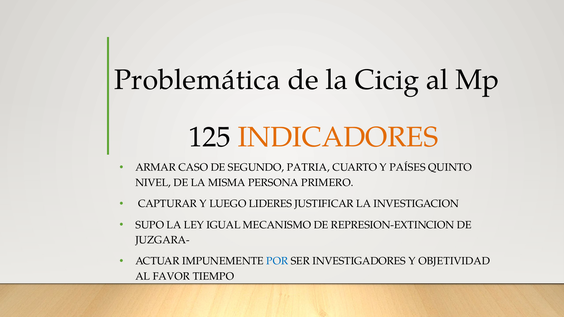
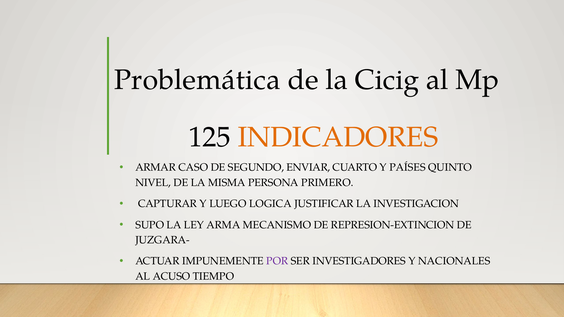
PATRIA: PATRIA -> ENVIAR (308, 168)
LIDERES: LIDERES -> LOGICA (270, 204)
IGUAL: IGUAL -> ARMA (223, 225)
POR colour: blue -> purple (277, 261)
OBJETIVIDAD: OBJETIVIDAD -> NACIONALES (454, 261)
FAVOR: FAVOR -> ACUSO (171, 277)
